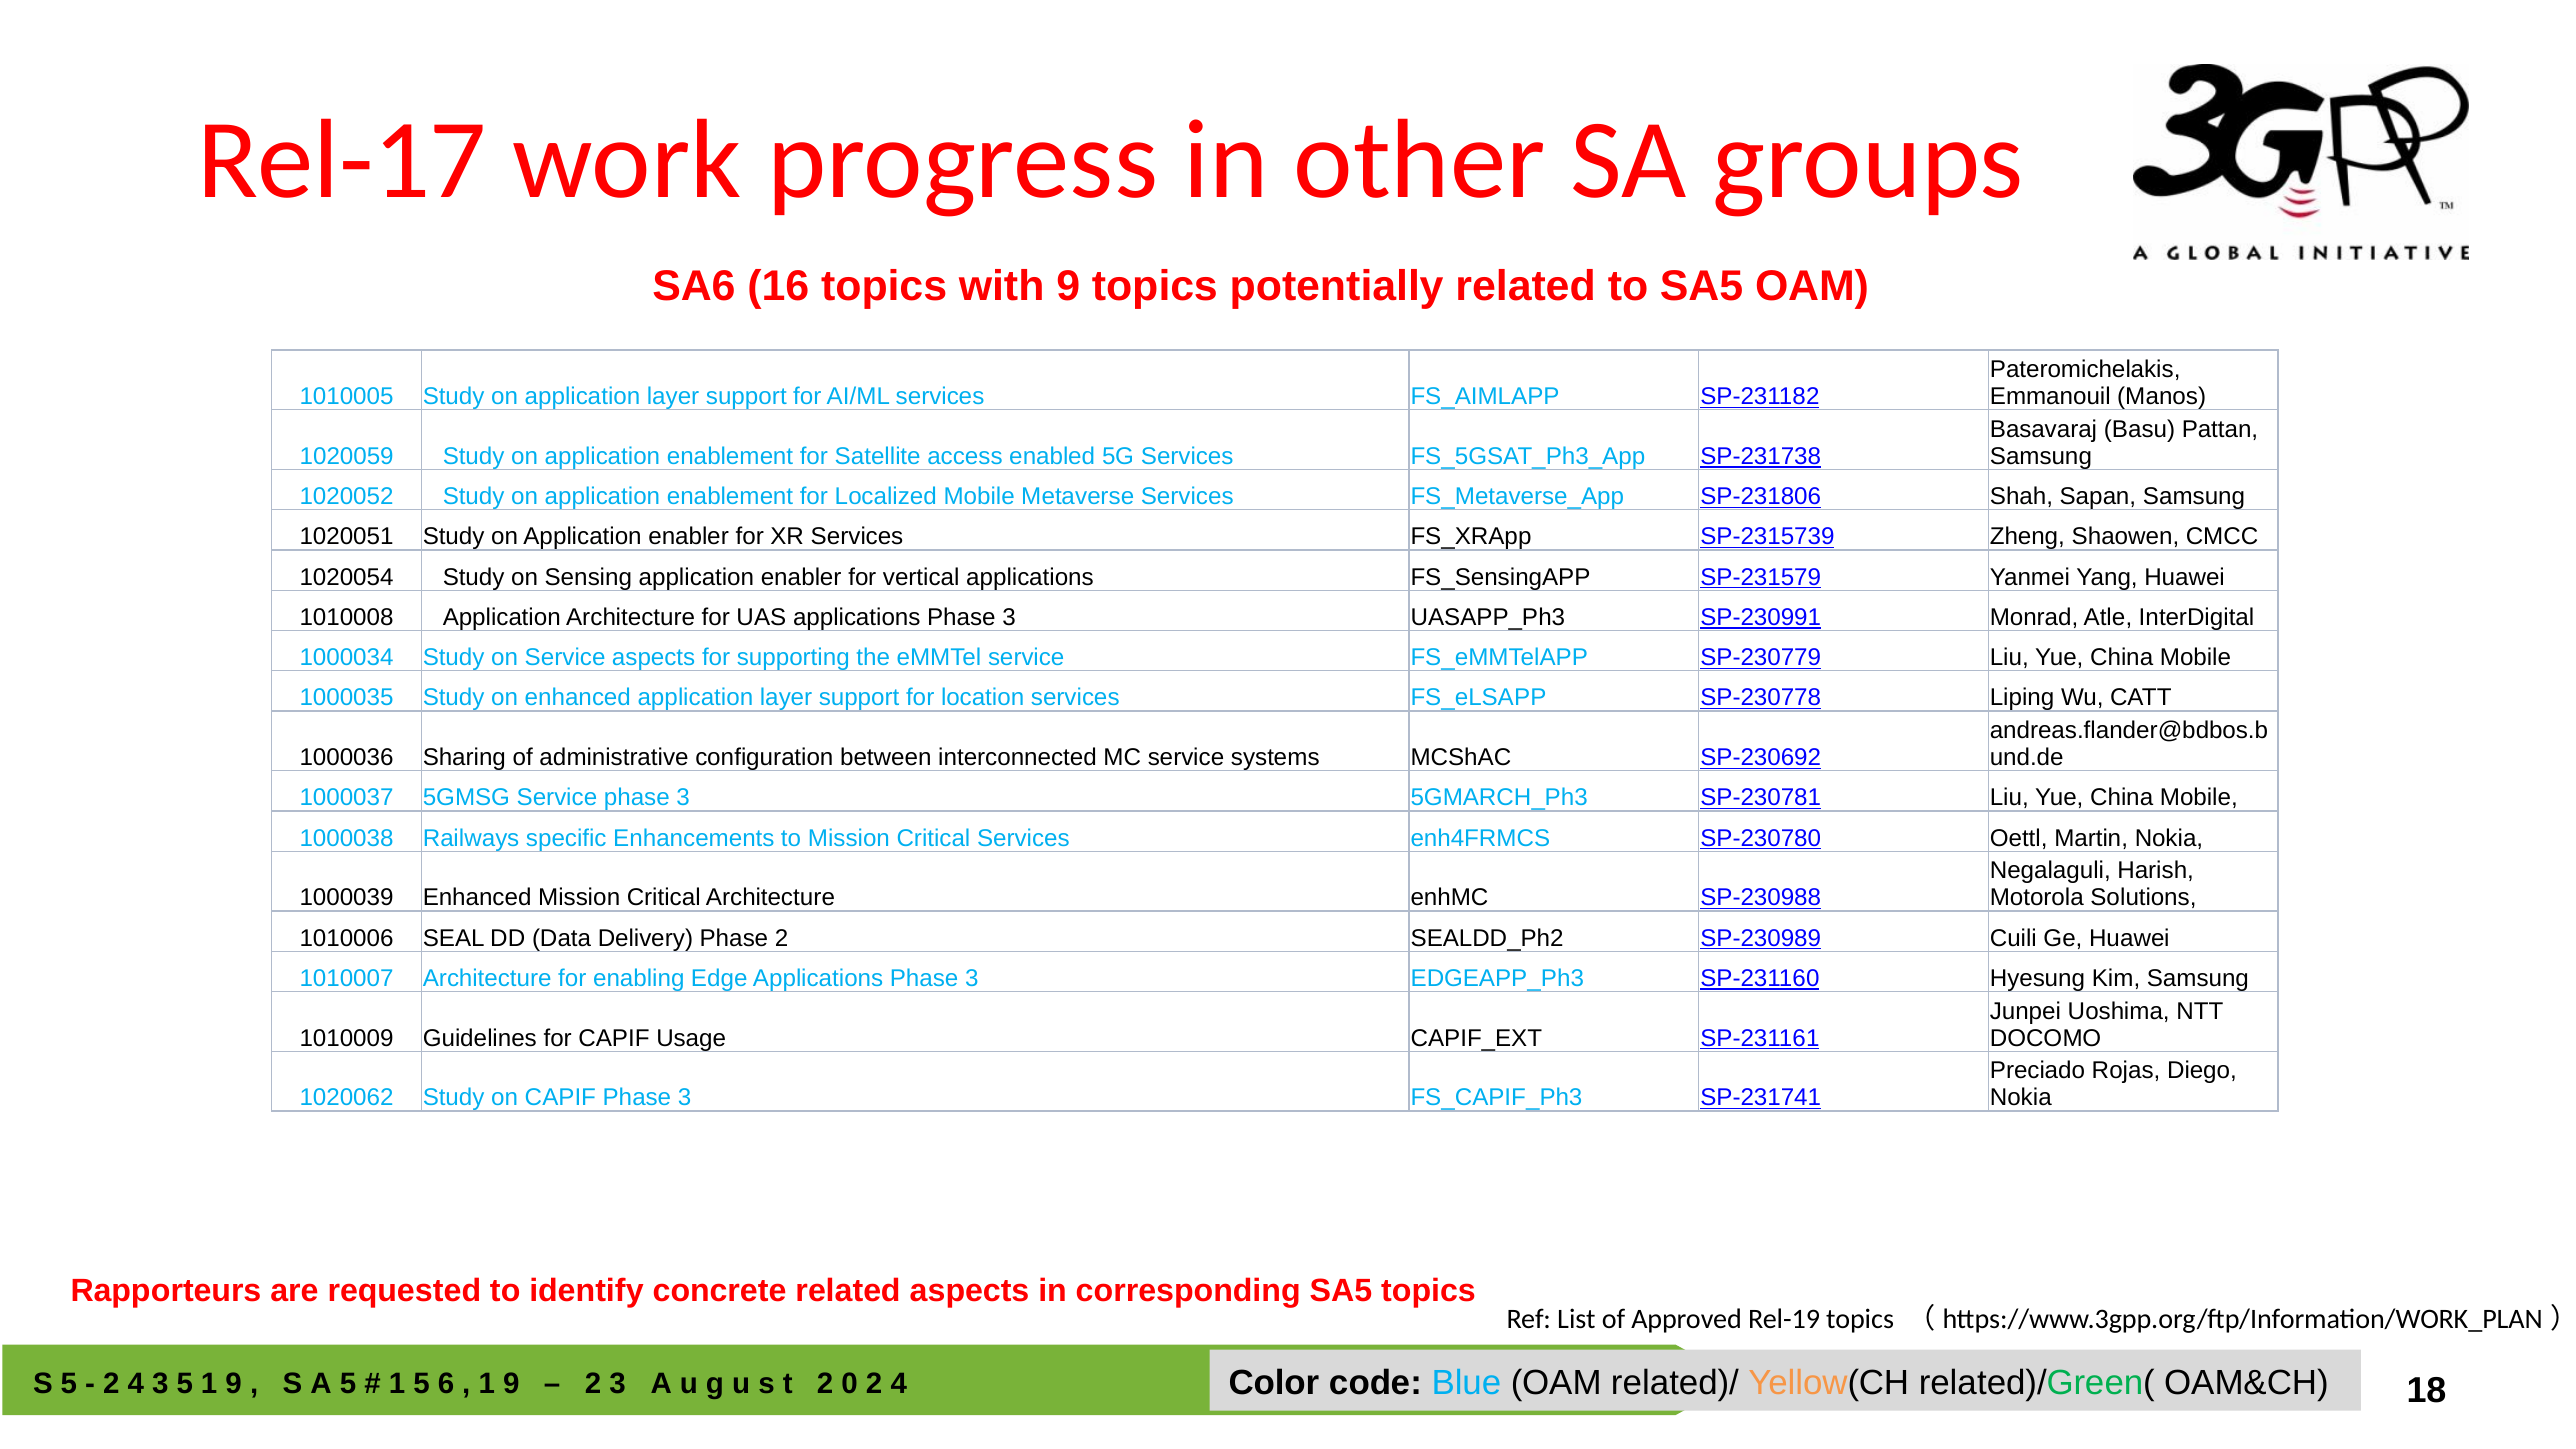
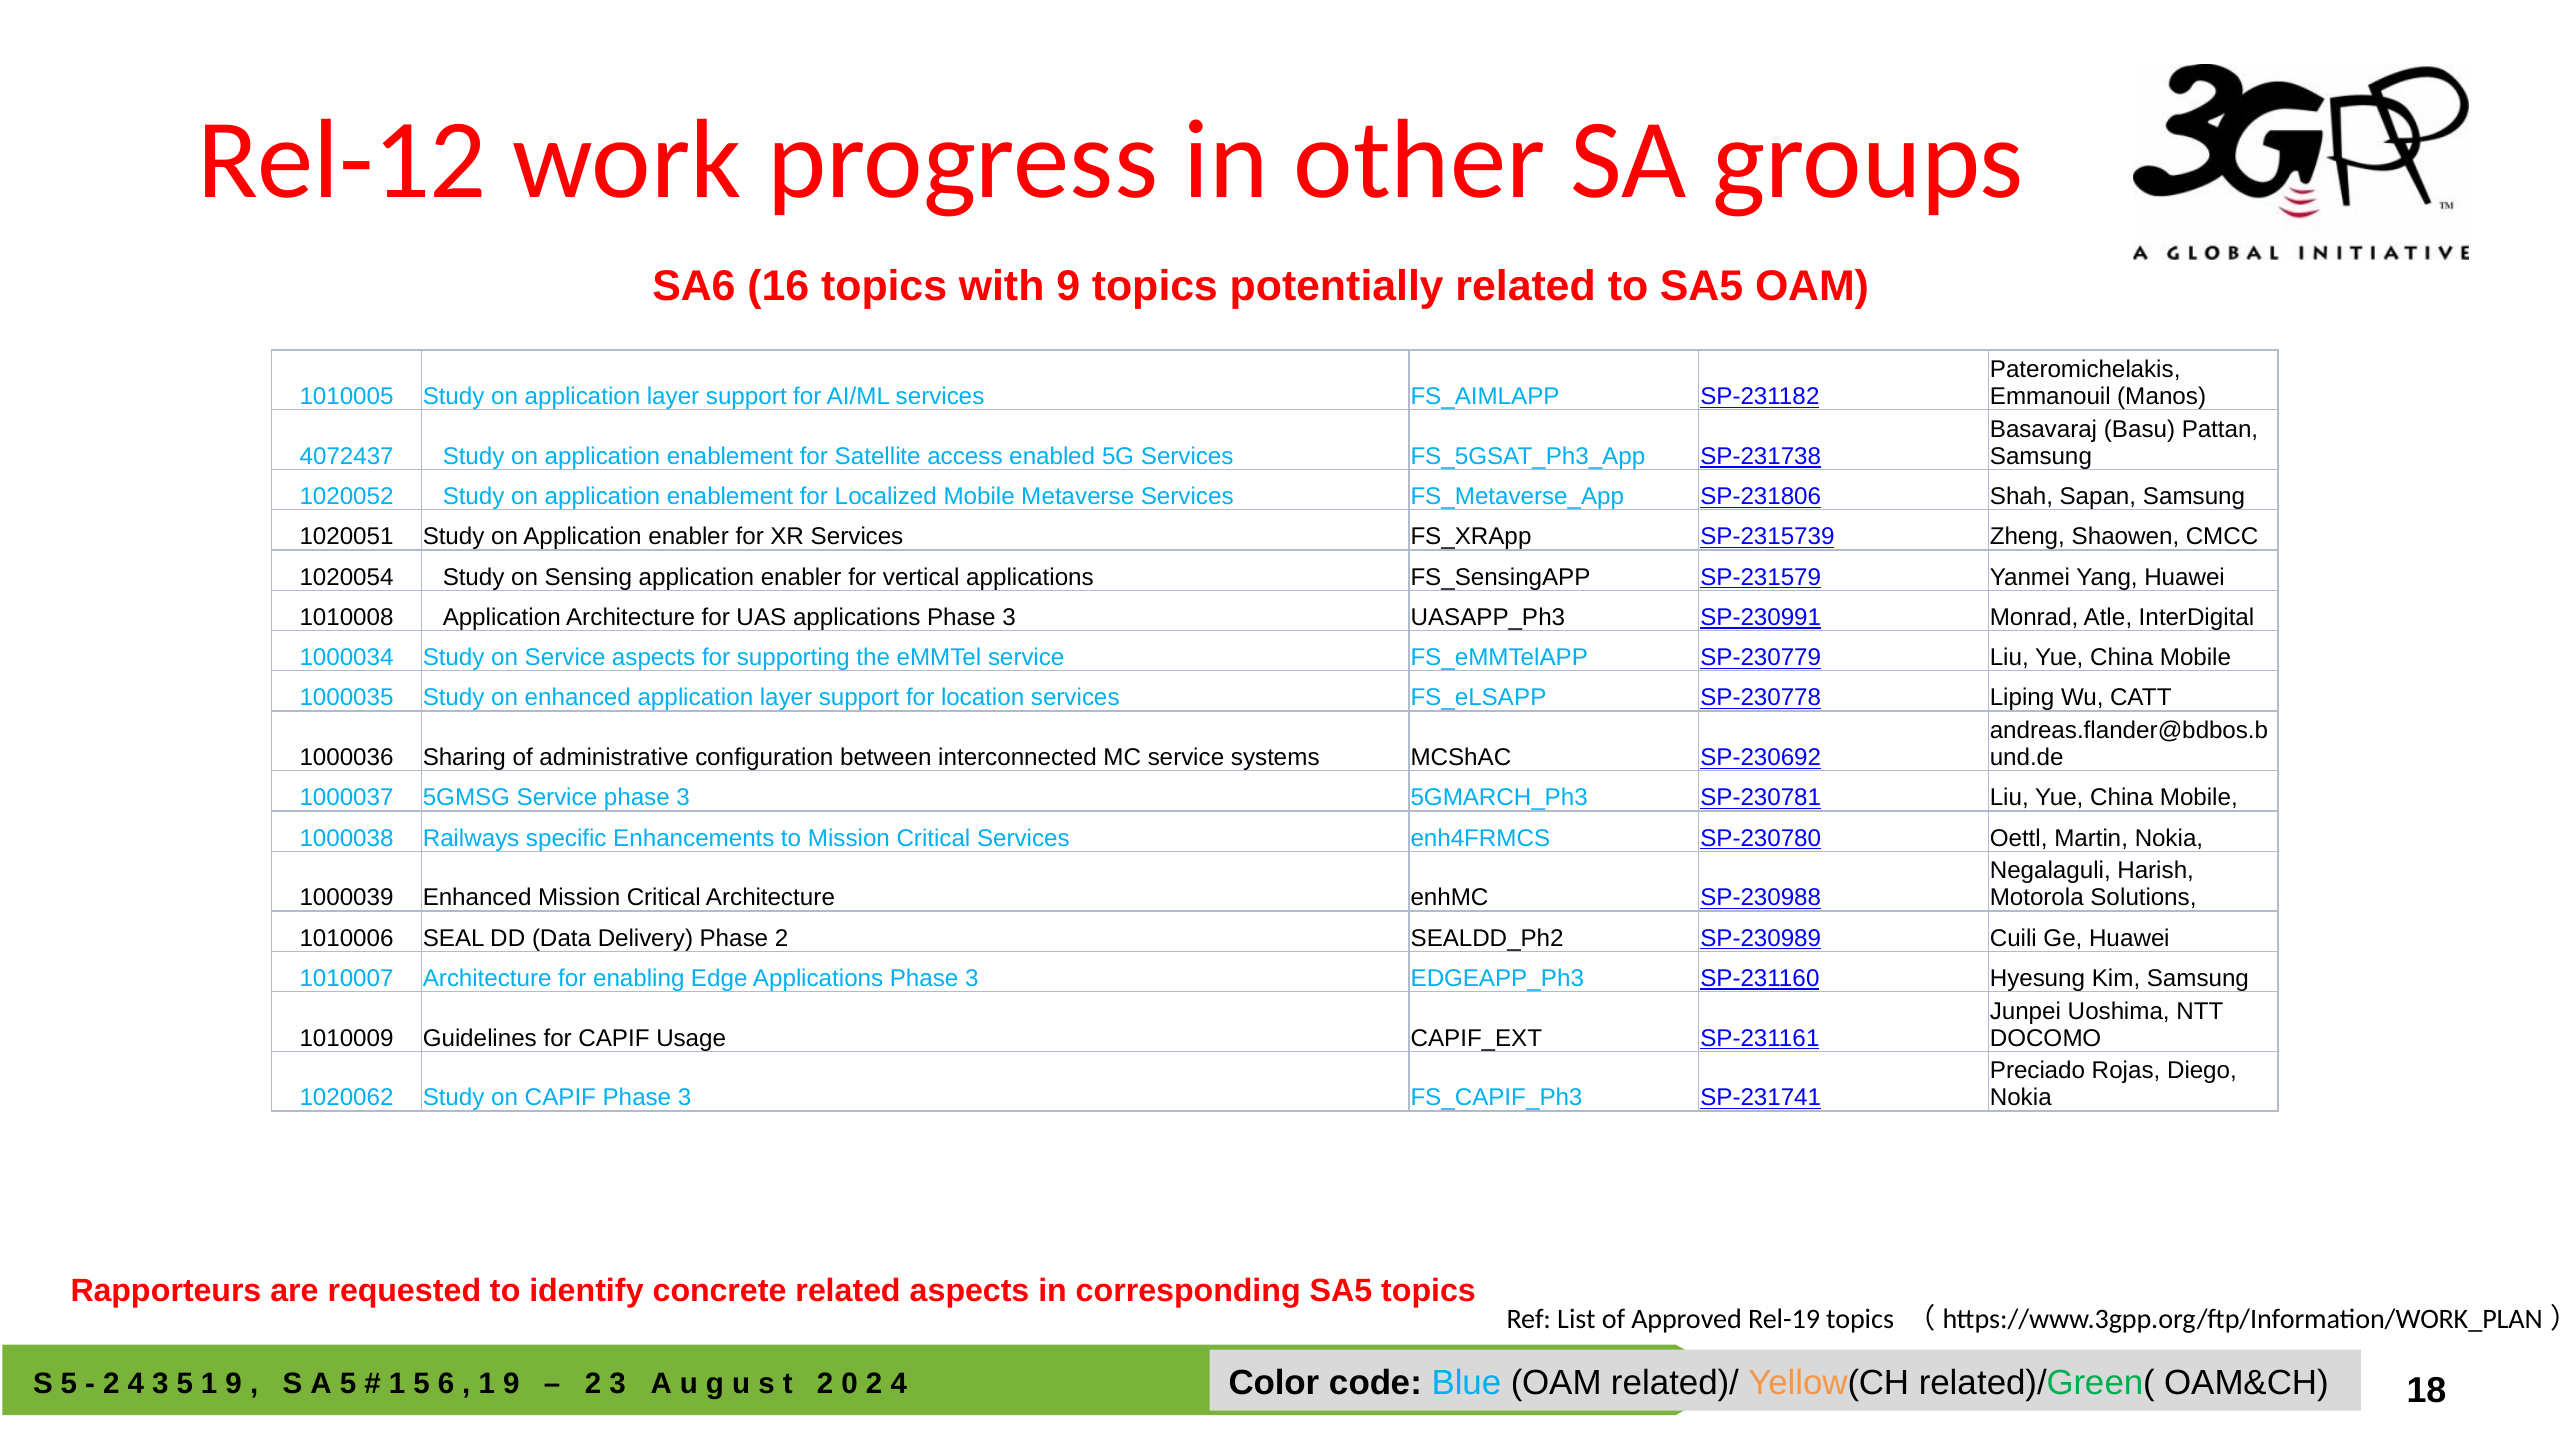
Rel-17: Rel-17 -> Rel-12 (342, 160)
1020059: 1020059 -> 4072437 (347, 456)
